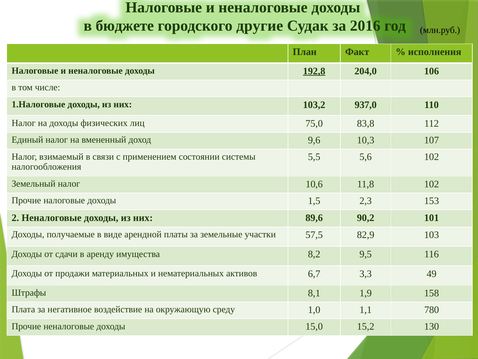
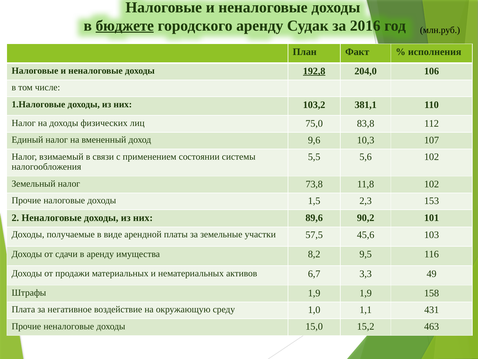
бюджете underline: none -> present (125, 26)
городского другие: другие -> аренду (260, 26)
937,0: 937,0 -> 381,1 (366, 105)
10,6: 10,6 -> 73,8 (314, 184)
82,9: 82,9 -> 45,6 (366, 235)
Штрафы 8,1: 8,1 -> 1,9 (314, 293)
780: 780 -> 431 (432, 309)
130: 130 -> 463 (432, 326)
